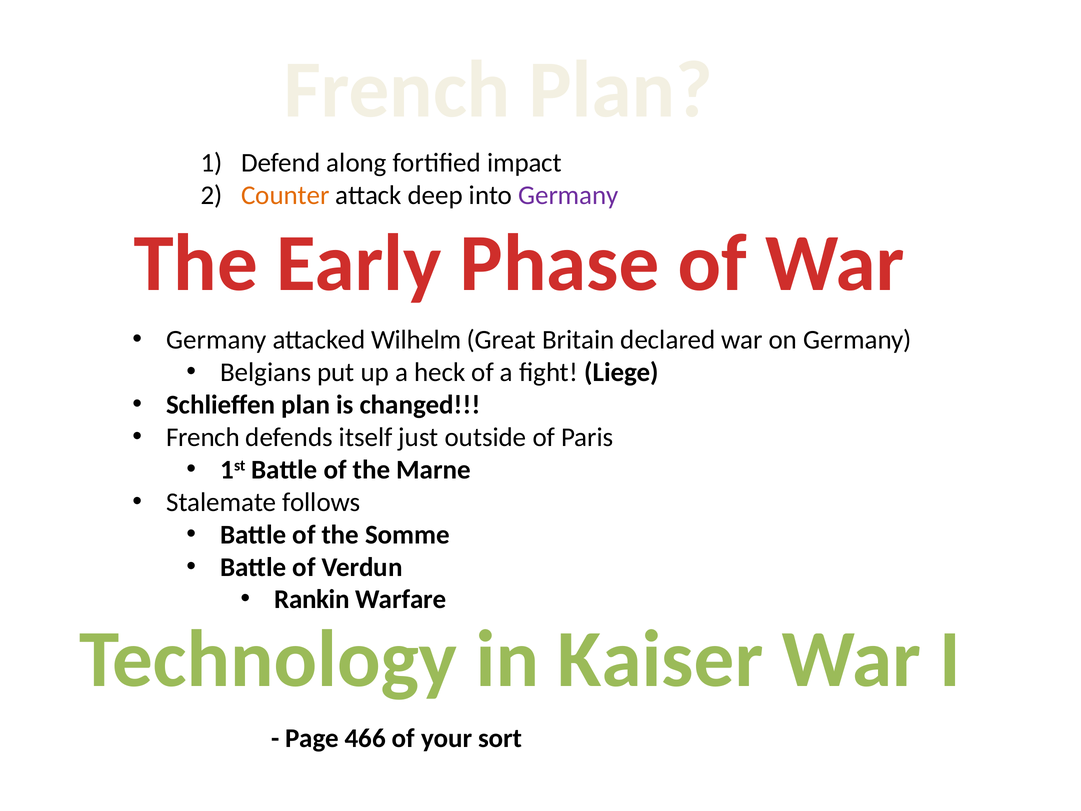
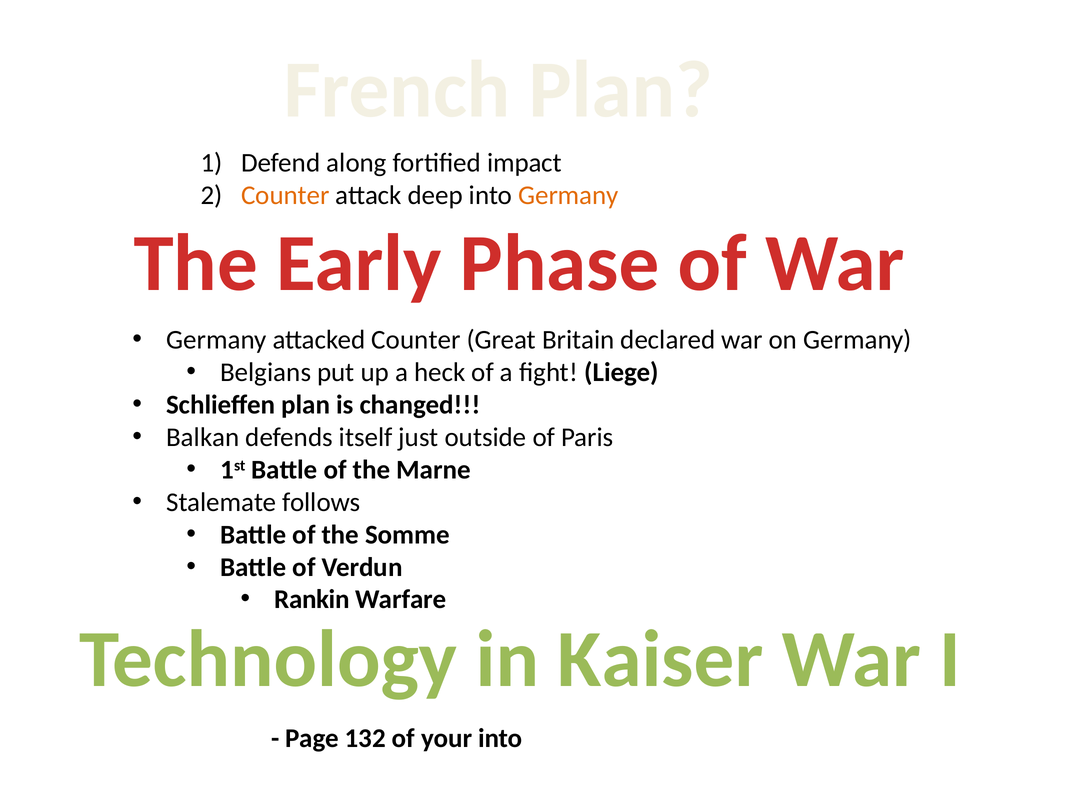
Germany colour: purple -> orange (568, 195)
attacked Wilhelm: Wilhelm -> Counter (416, 340)
French: French -> Balkan (203, 437)
466: 466 -> 132 (365, 738)
your sort: sort -> into (500, 738)
